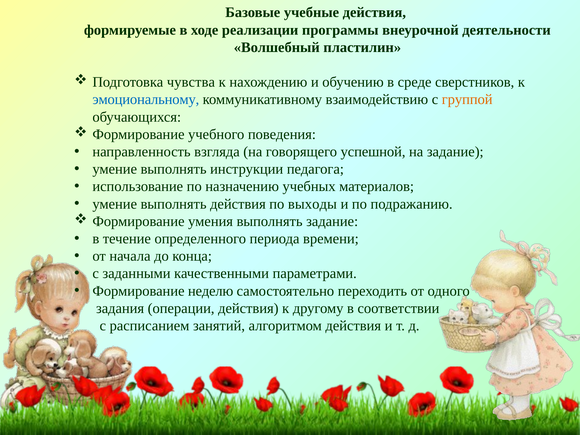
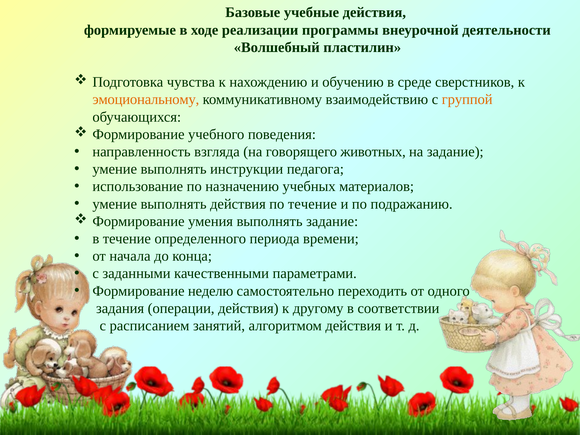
эмоциональному colour: blue -> orange (146, 100)
успешной: успешной -> животных (373, 152)
по выходы: выходы -> течение (312, 204)
